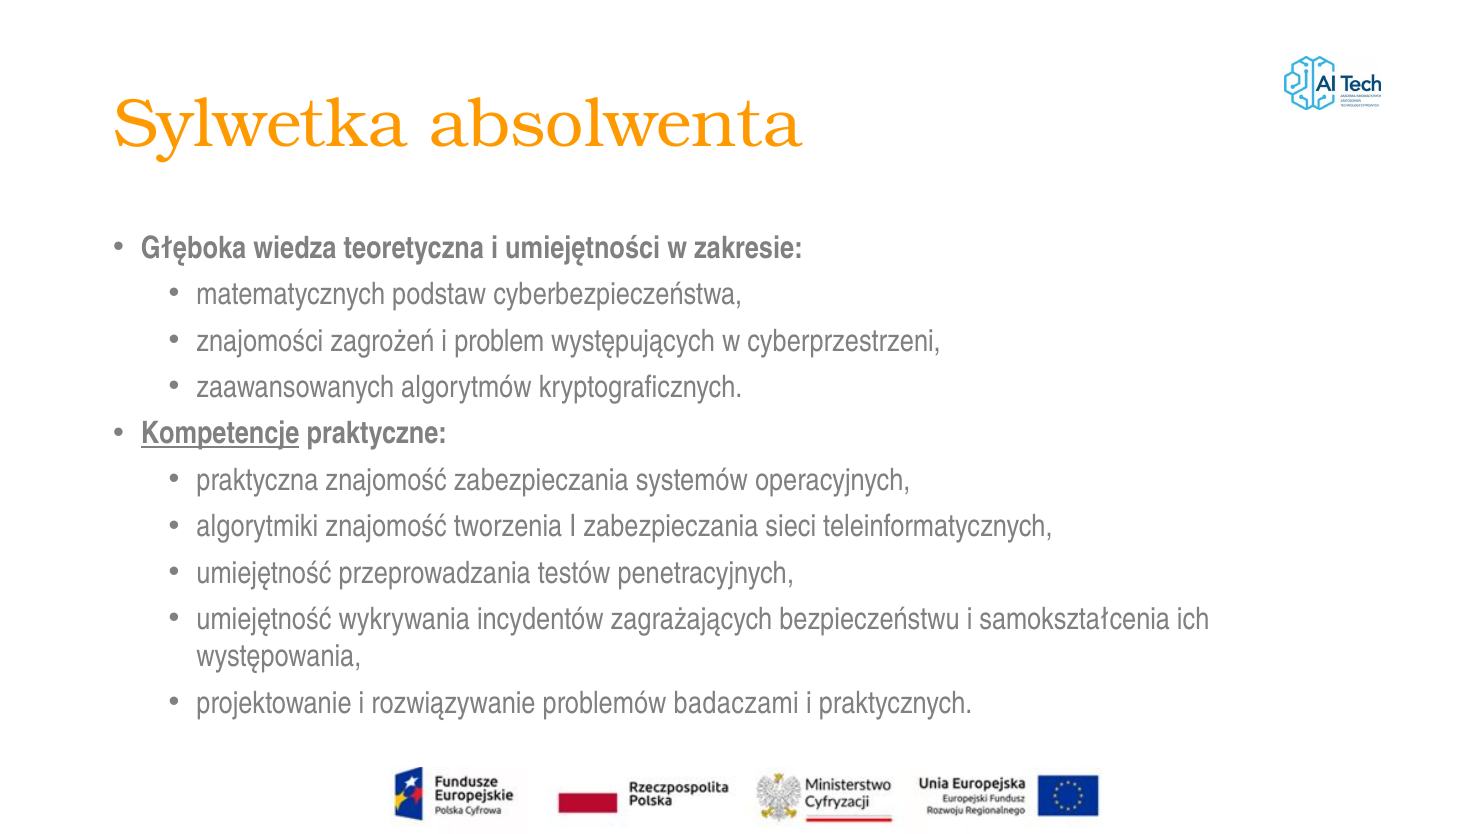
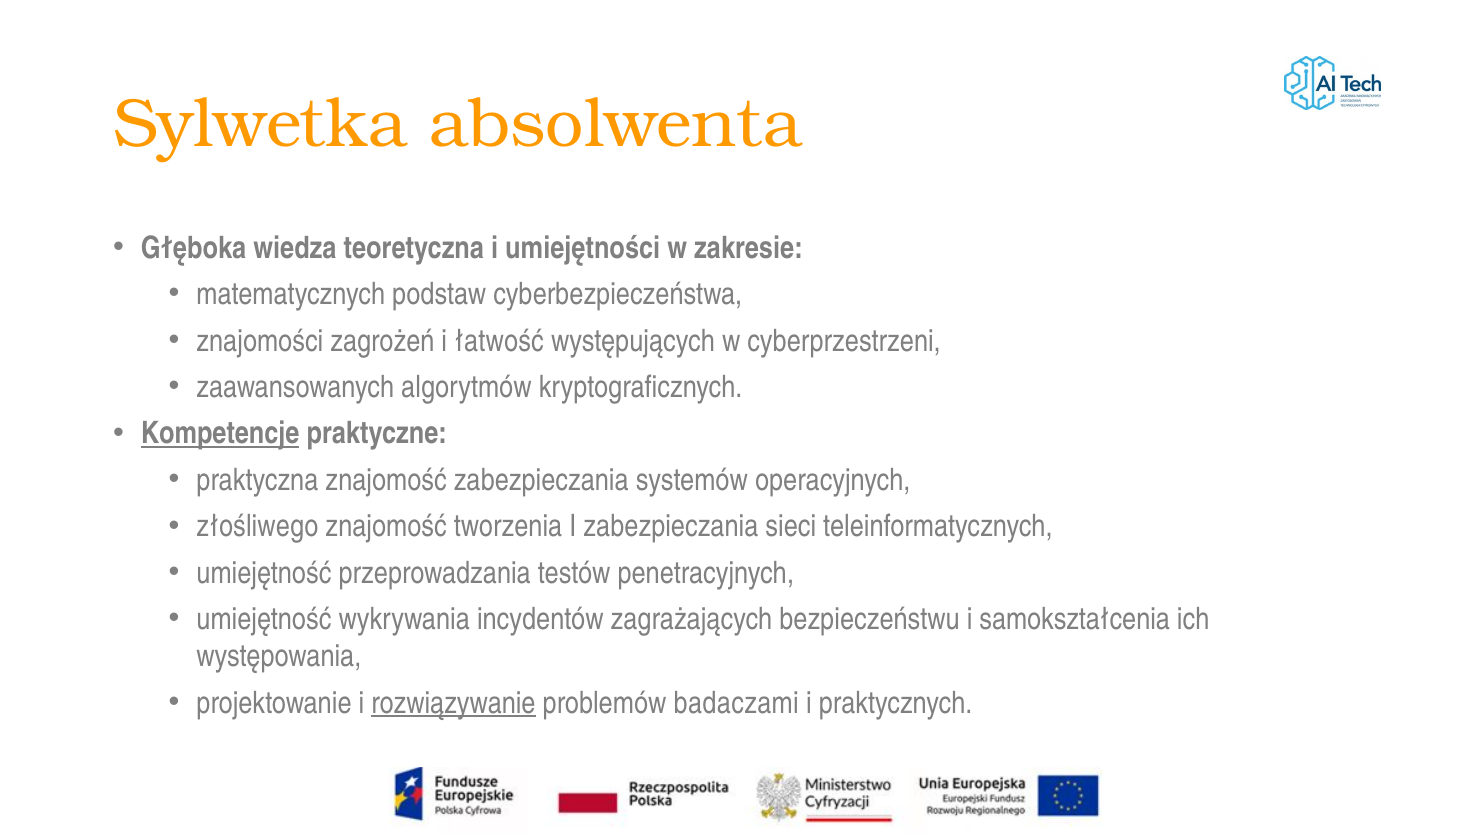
problem: problem -> łatwość (499, 341)
algorytmiki: algorytmiki -> złośliwego (257, 527)
rozwiązywanie underline: none -> present (453, 703)
